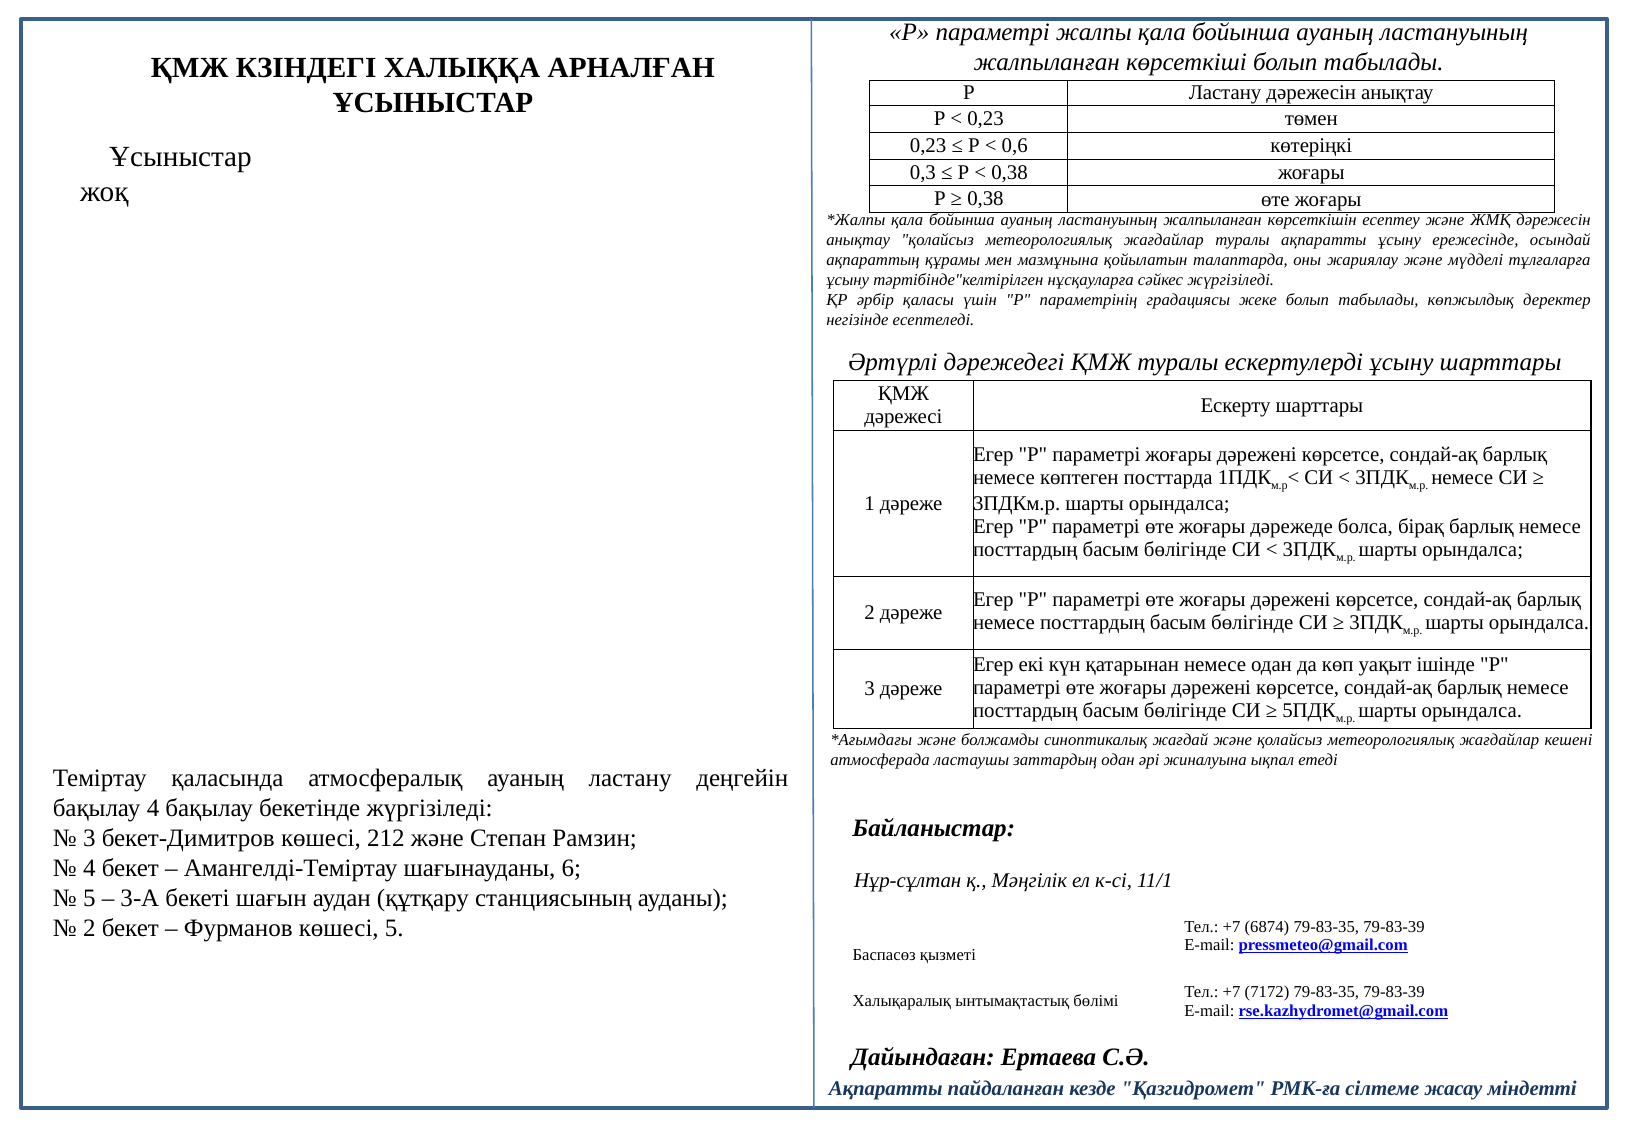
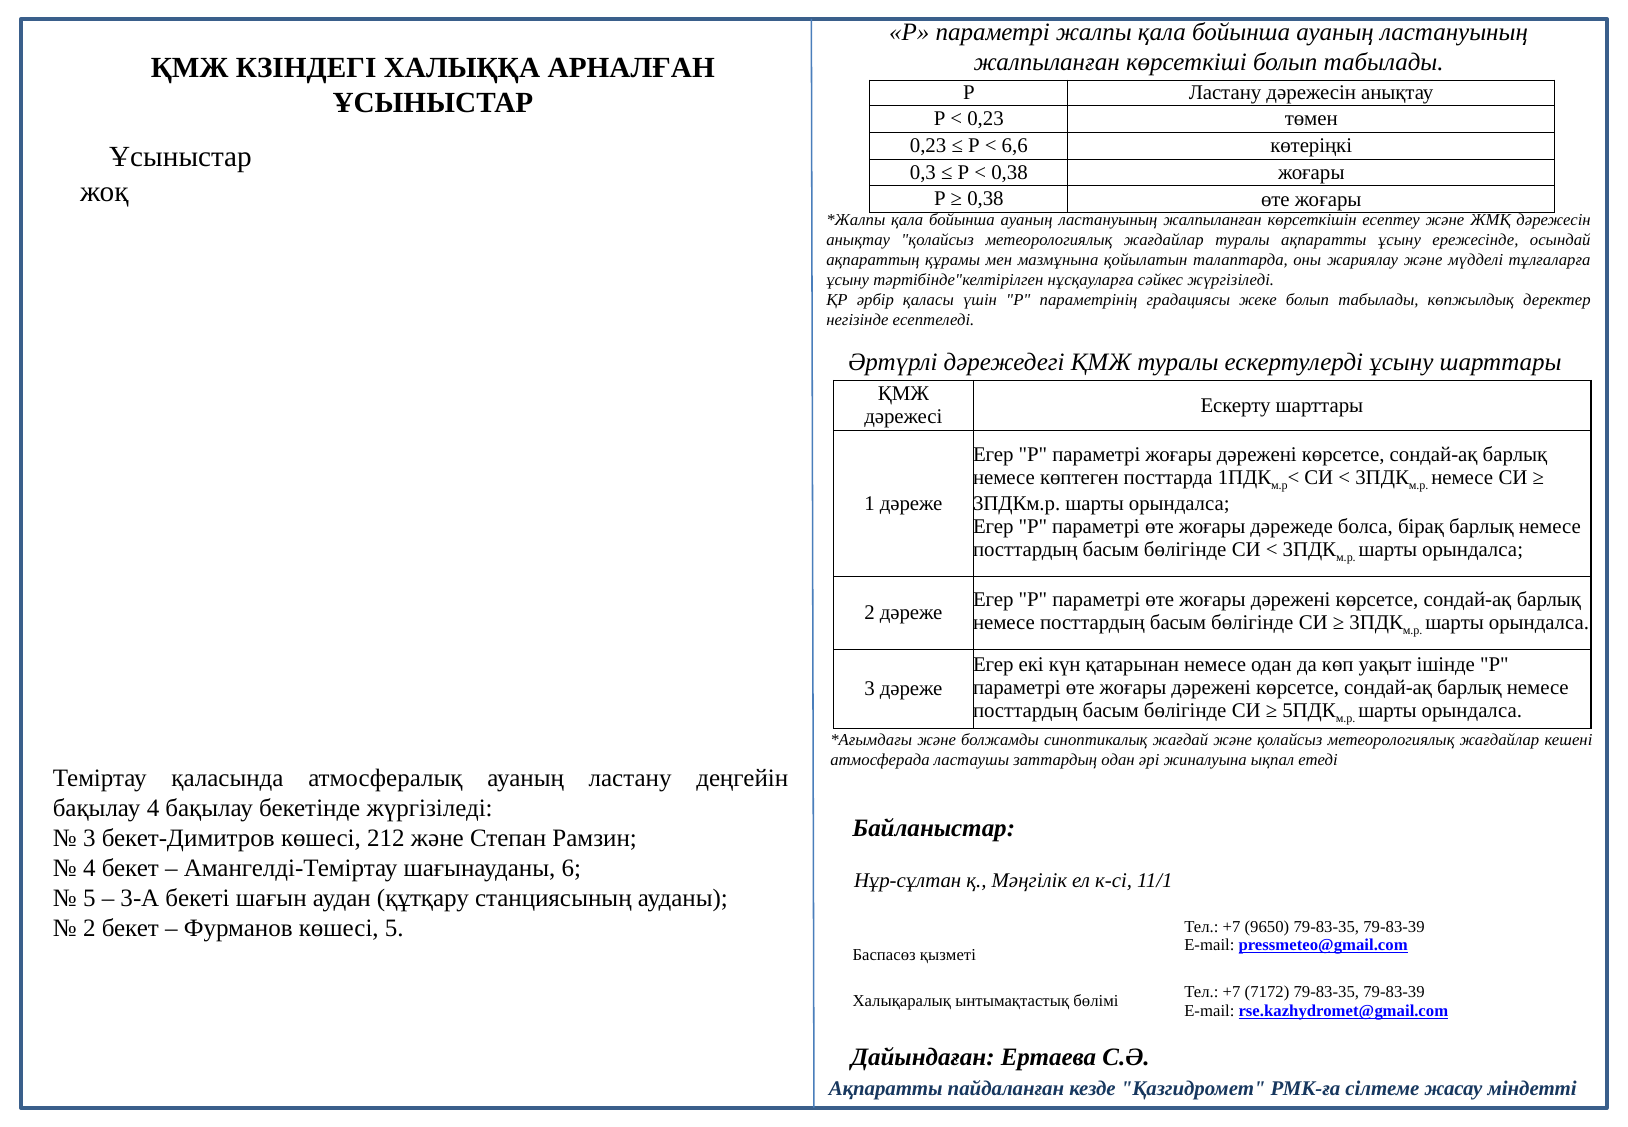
0,6: 0,6 -> 6,6 (1015, 145)
6874: 6874 -> 9650 (1267, 927)
